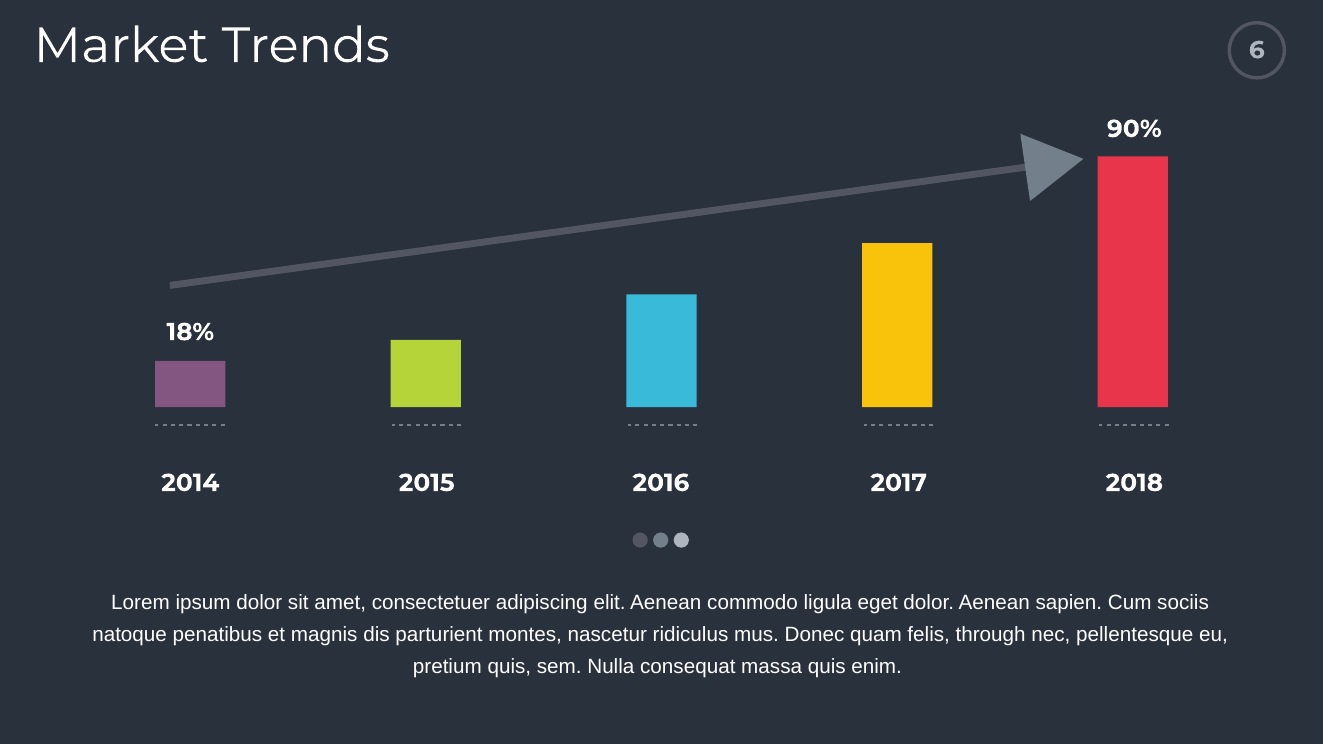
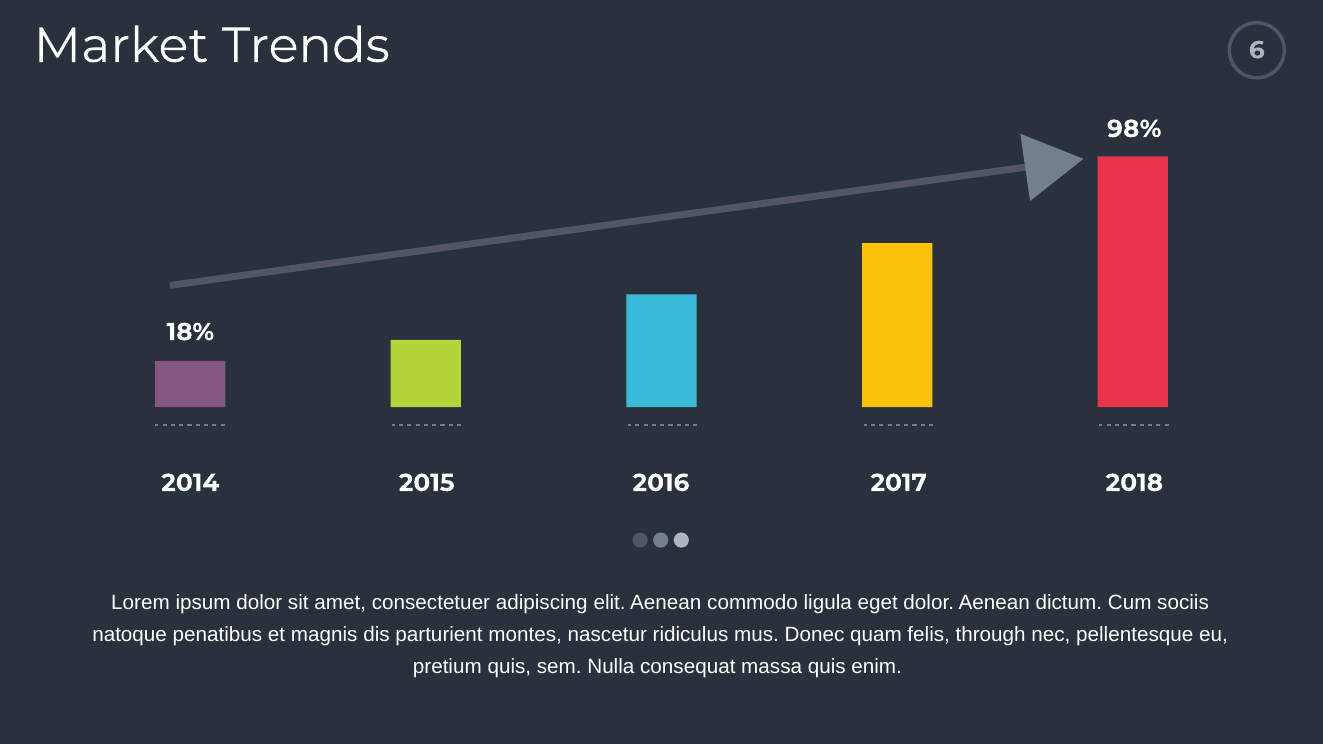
90%: 90% -> 98% (1134, 129)
sapien: sapien -> dictum (1069, 603)
